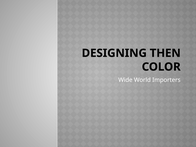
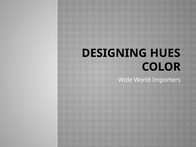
THEN: THEN -> HUES (165, 53)
